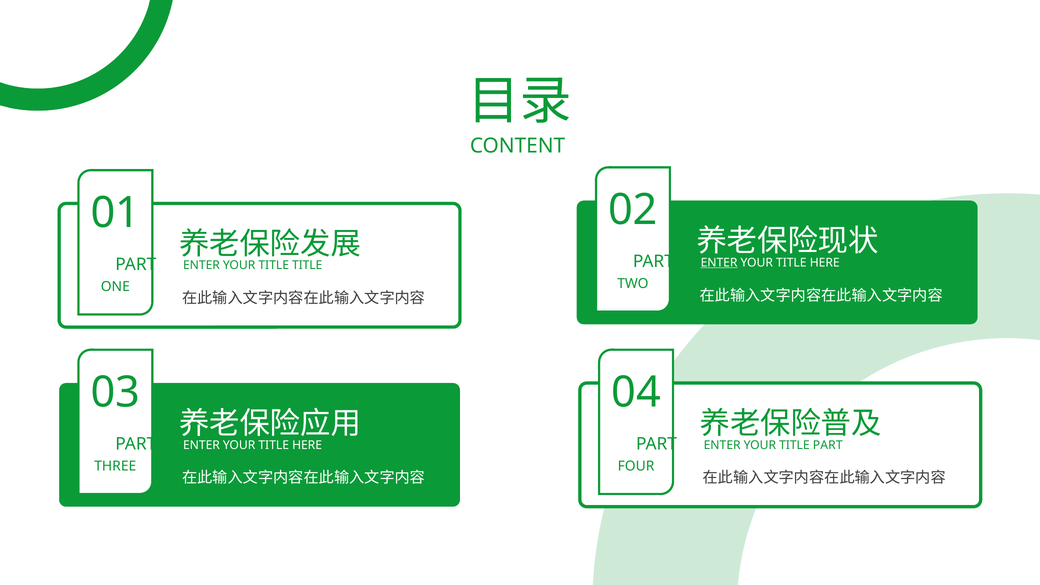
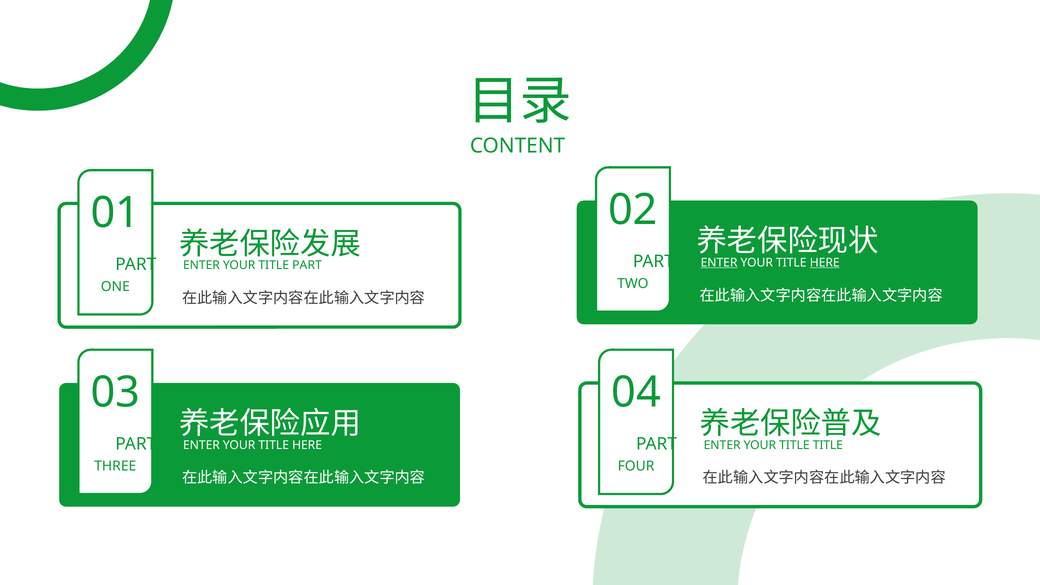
HERE underline: none -> present (825, 263)
TITLE TITLE: TITLE -> PART (307, 265)
TITLE PART: PART -> TITLE (828, 445)
